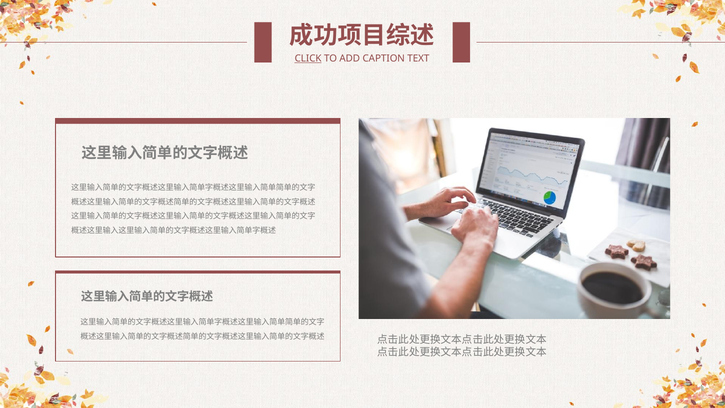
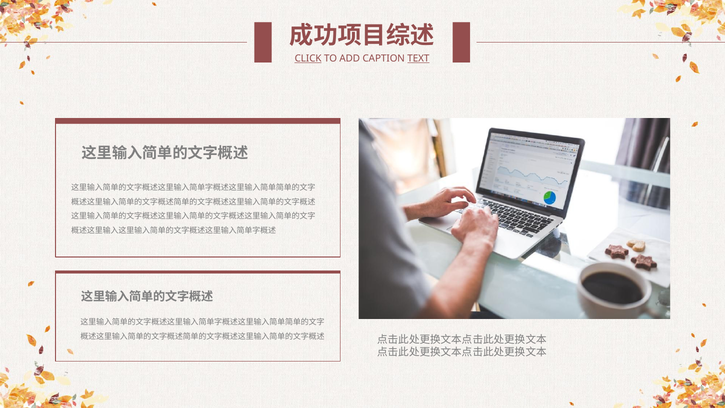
TEXT underline: none -> present (418, 58)
